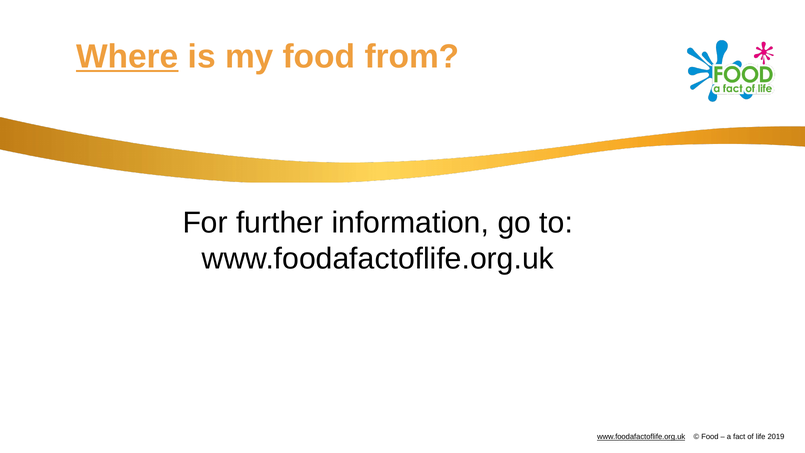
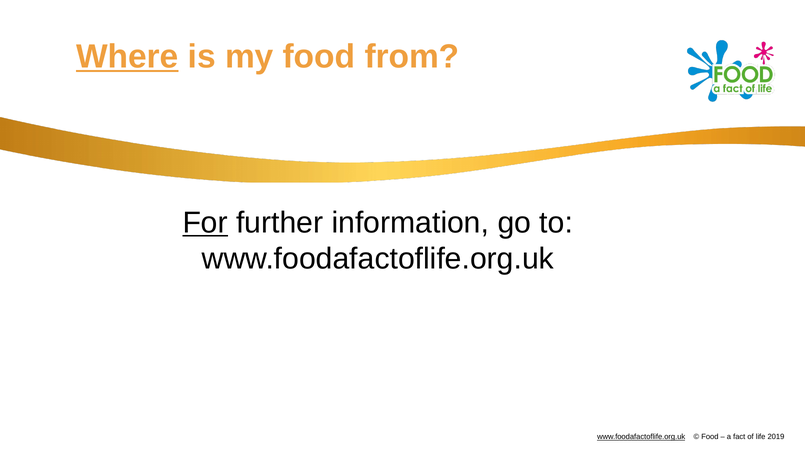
For underline: none -> present (205, 223)
